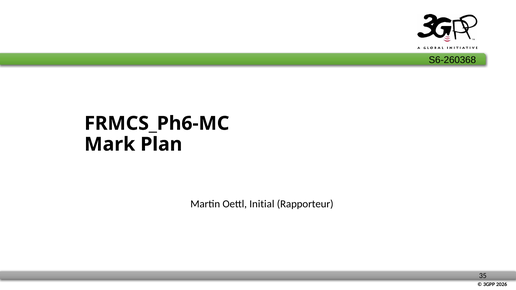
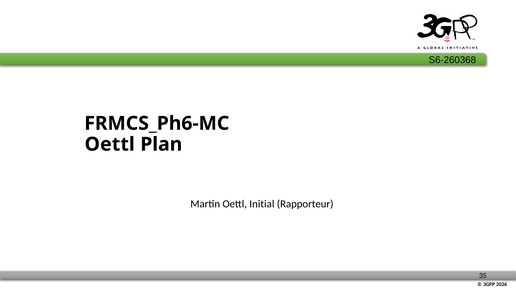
Mark: Mark -> Oettl (110, 144)
